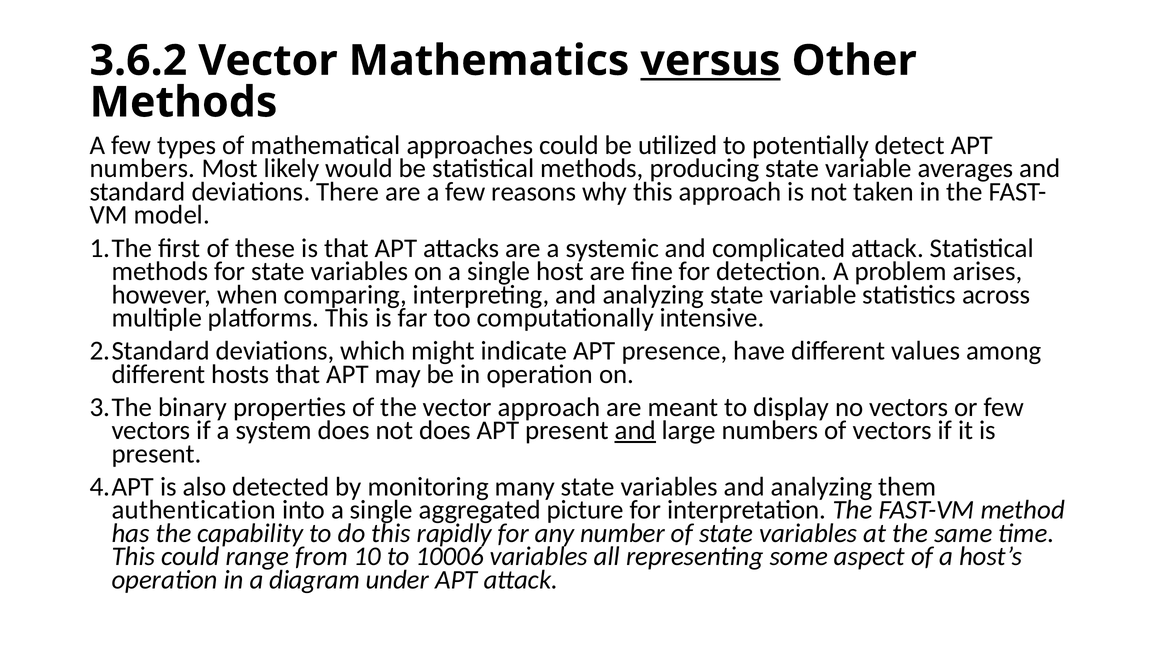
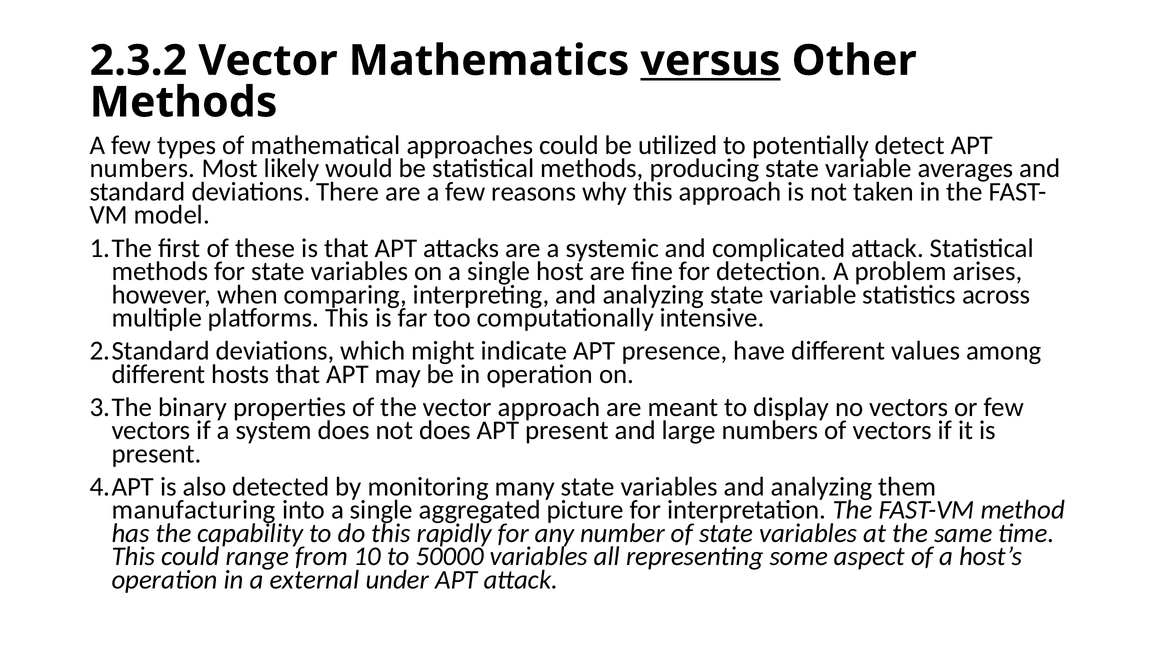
3.6.2: 3.6.2 -> 2.3.2 (138, 61)
and underline: present -> none (635, 430)
authentication: authentication -> manufacturing (194, 510)
10006: 10006 -> 50000 (450, 556)
diagram: diagram -> external (314, 580)
